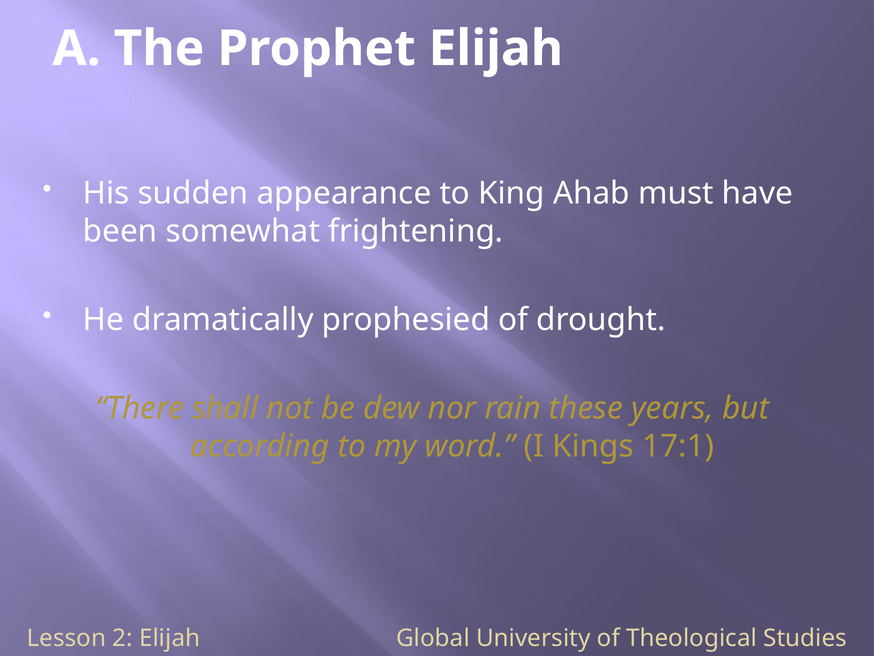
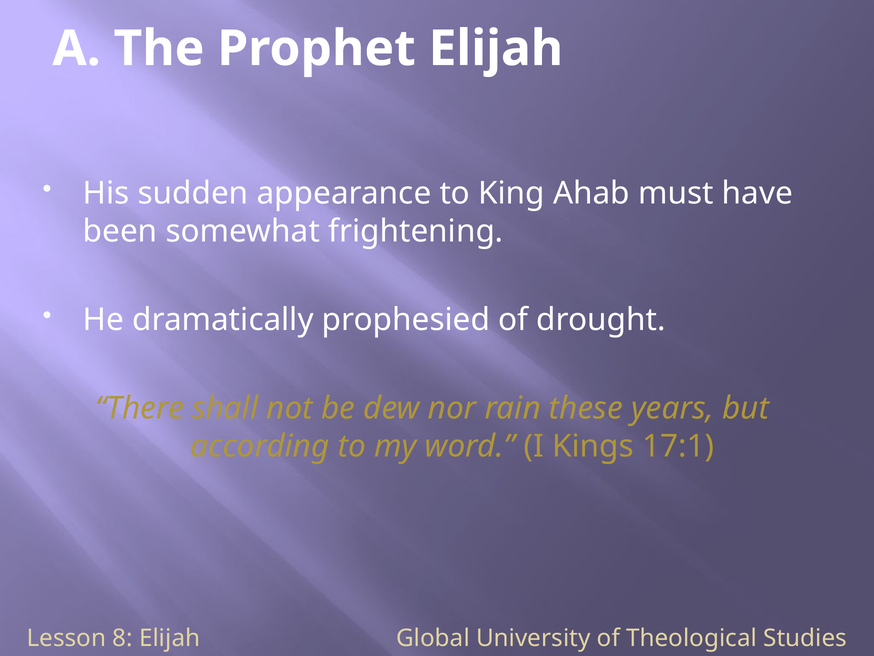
2: 2 -> 8 (123, 638)
